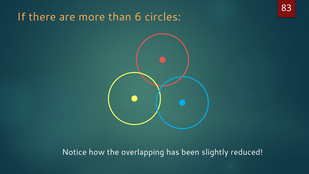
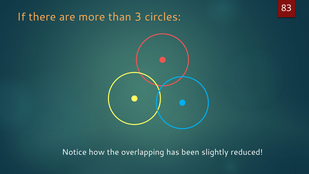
6: 6 -> 3 (138, 17)
